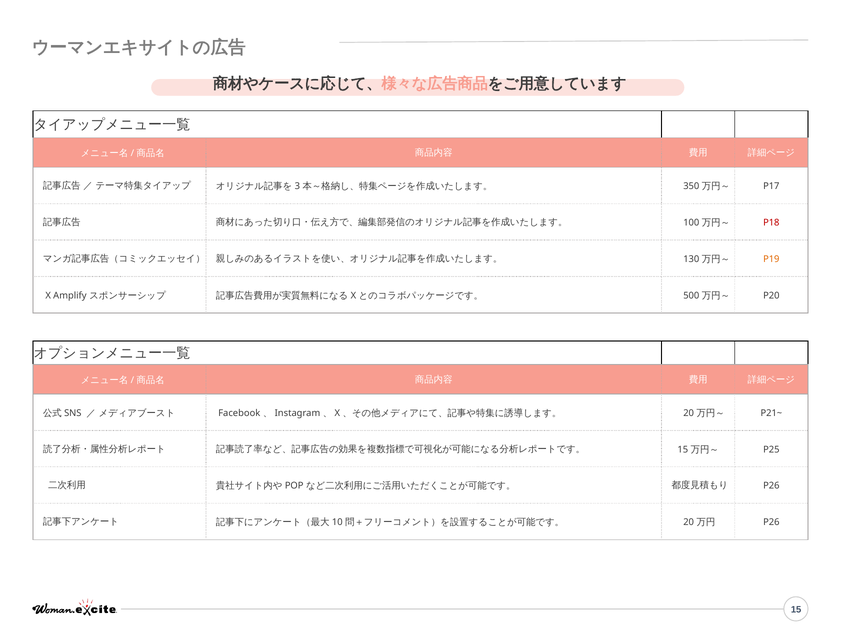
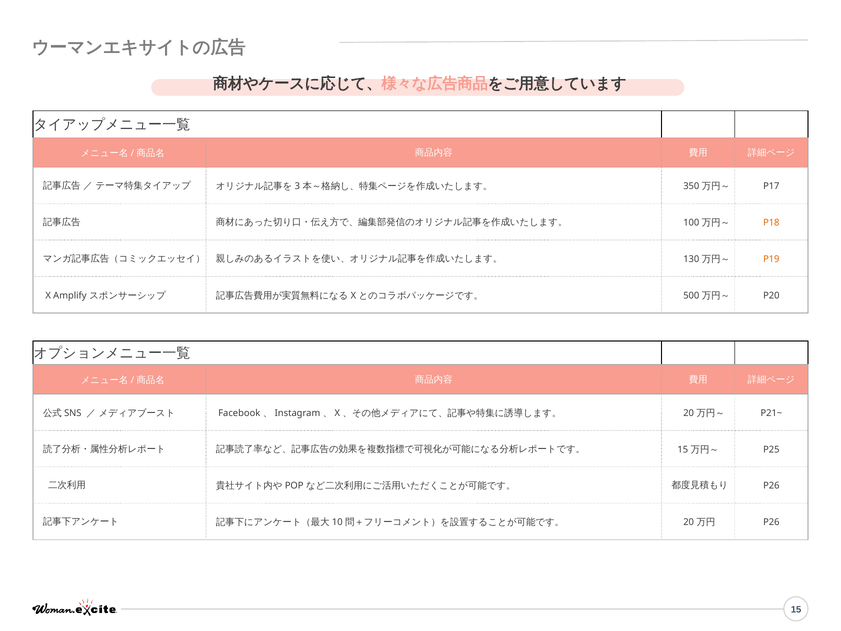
P18 colour: red -> orange (771, 223)
